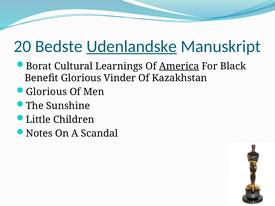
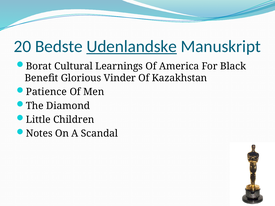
America underline: present -> none (179, 66)
Glorious: Glorious -> Patience (46, 92)
Sunshine: Sunshine -> Diamond (68, 106)
